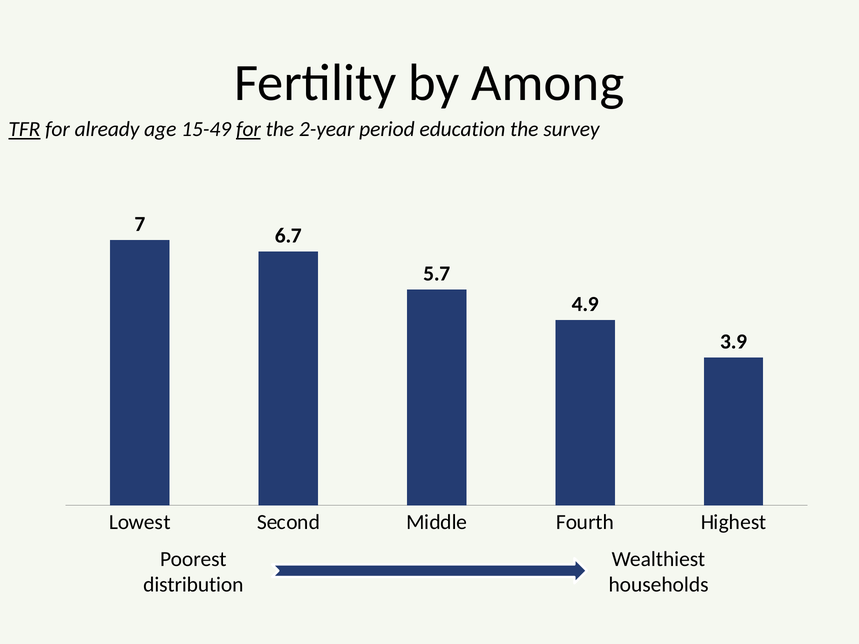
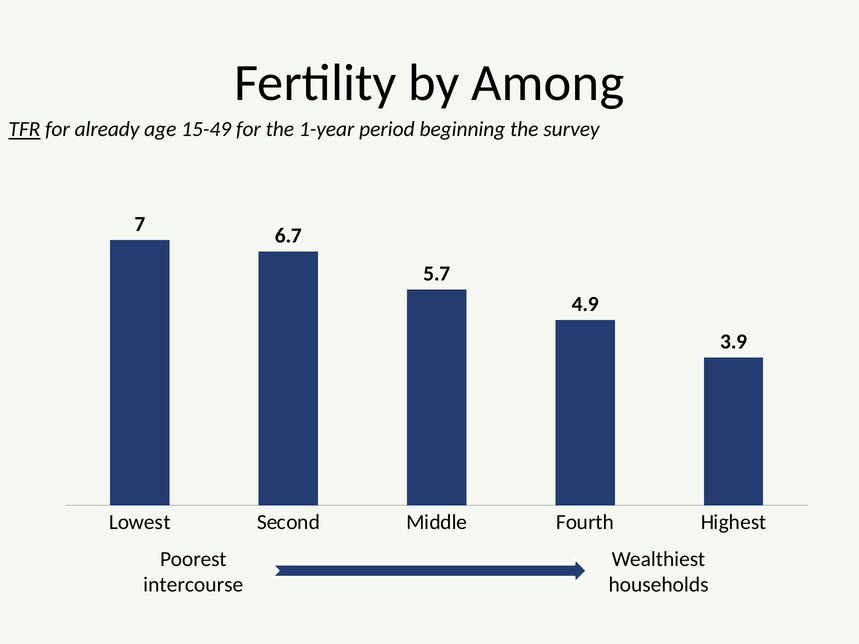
for underline: present -> none (248, 129)
2-year: 2-year -> 1-year (327, 129)
education: education -> beginning (462, 129)
distribution: distribution -> intercourse (193, 585)
